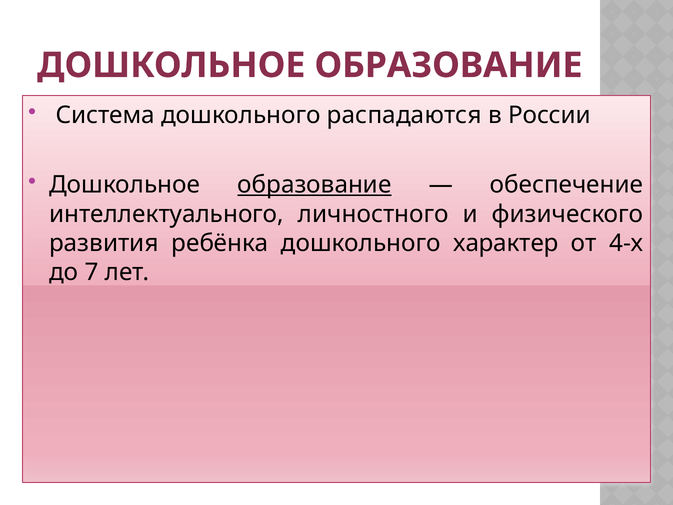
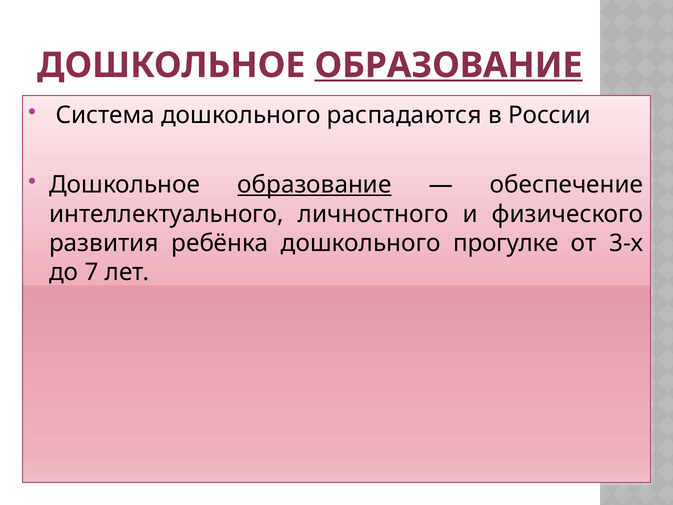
ОБРАЗОВАНИЕ underline: none -> present (448, 65)
характер: характер -> прогулке (506, 243)
4-х: 4-х -> 3-х (626, 243)
